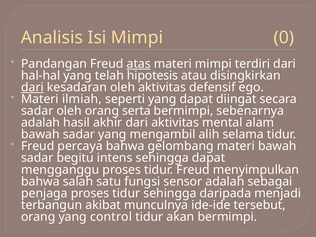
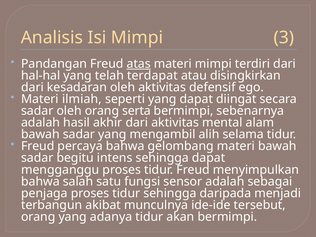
0: 0 -> 3 (284, 37)
hipotesis: hipotesis -> terdapat (152, 76)
dari underline: present -> none (32, 87)
control: control -> adanya (111, 217)
